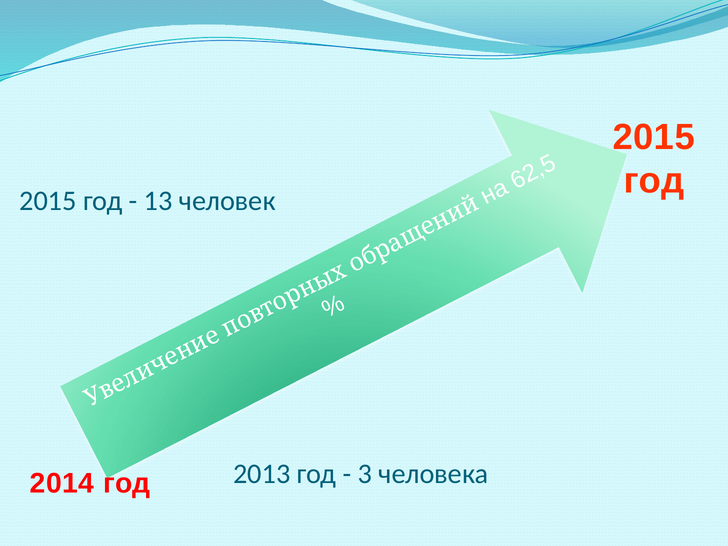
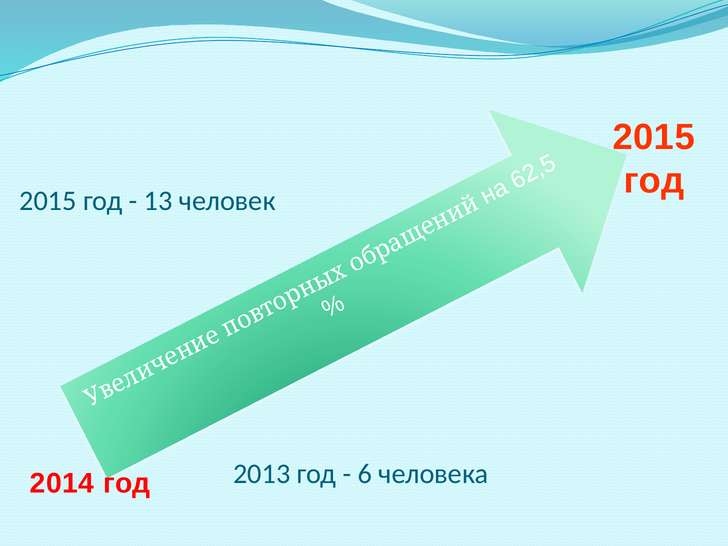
3: 3 -> 6 (365, 474)
